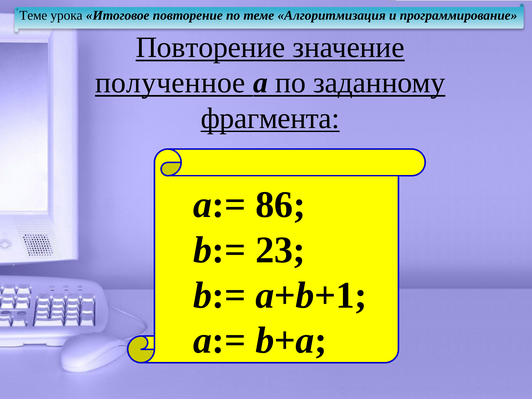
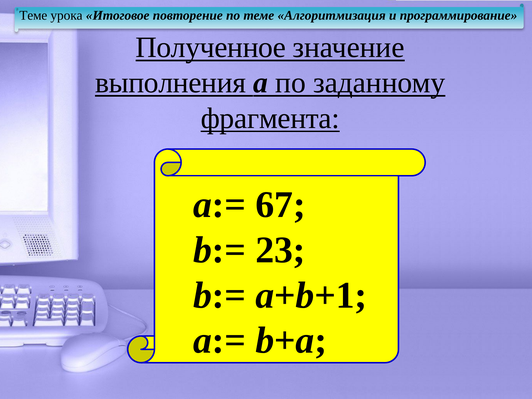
Повторение: Повторение -> Полученное (211, 47)
полученное: полученное -> выполнения (171, 83)
86: 86 -> 67 (280, 205)
